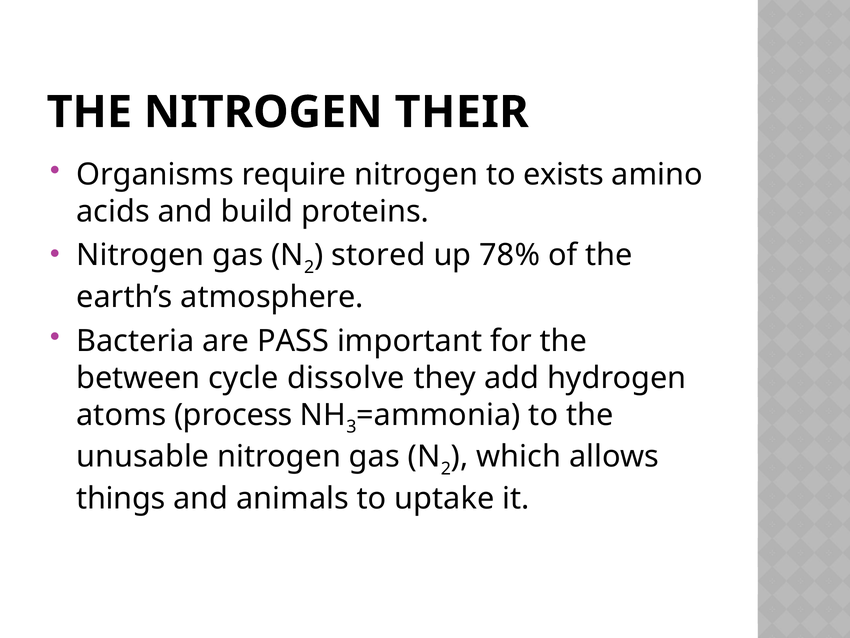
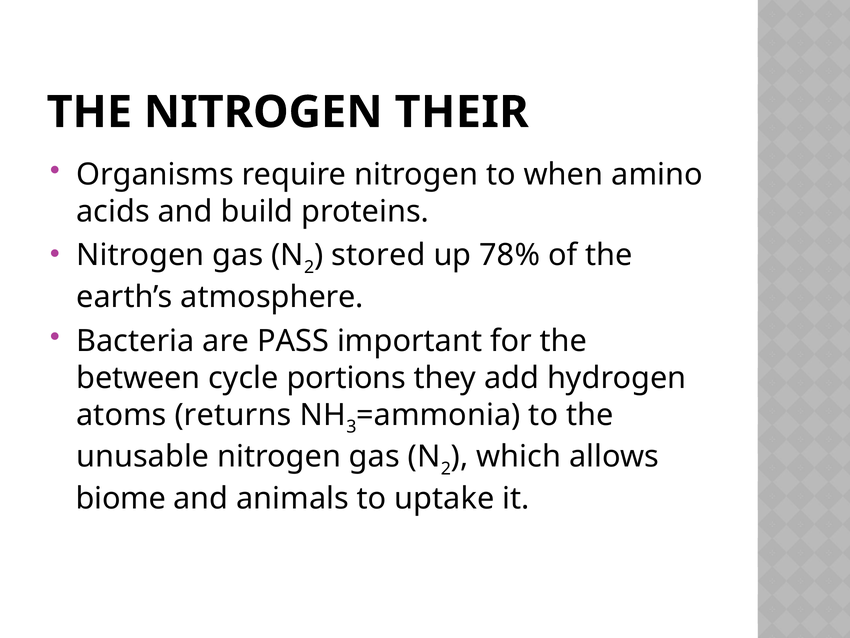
exists: exists -> when (563, 174)
dissolve: dissolve -> portions (346, 378)
process: process -> returns (233, 415)
things: things -> biome (121, 498)
